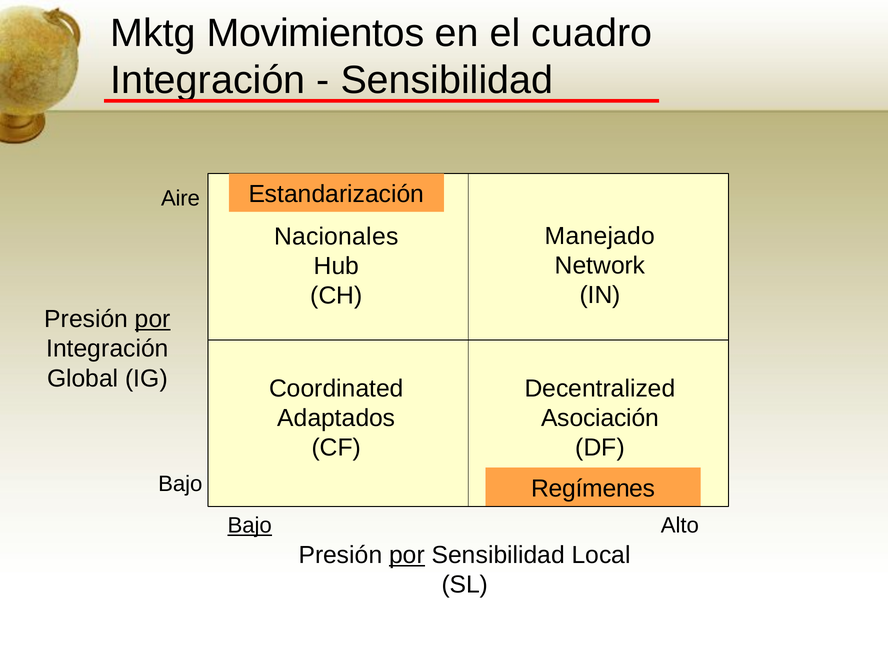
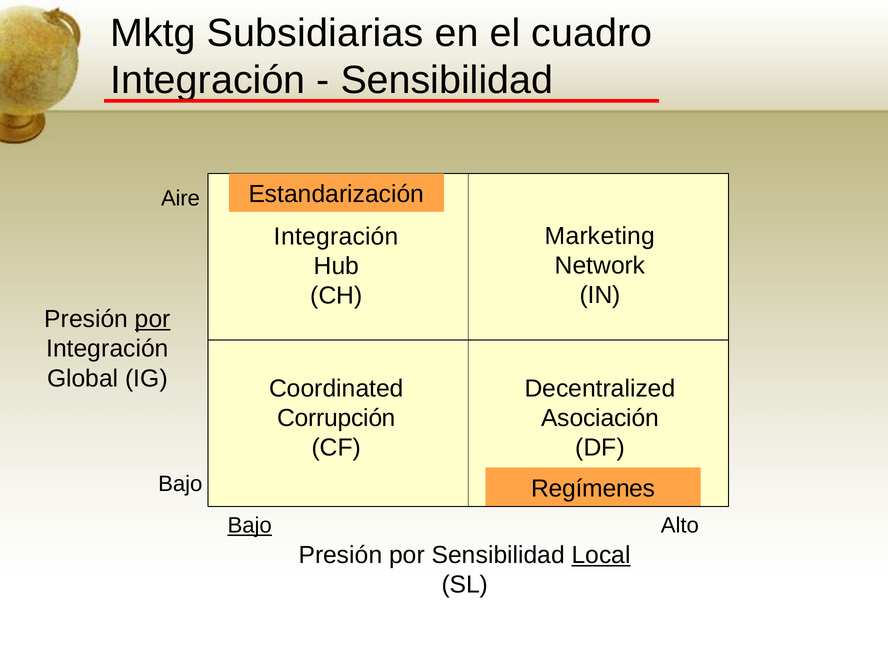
Movimientos: Movimientos -> Subsidiarias (315, 33)
Manejado: Manejado -> Marketing (600, 236)
Nacionales: Nacionales -> Integración (336, 237)
Adaptados: Adaptados -> Corrupción (336, 418)
por underline: present -> none (407, 555)
Local underline: none -> present (601, 555)
